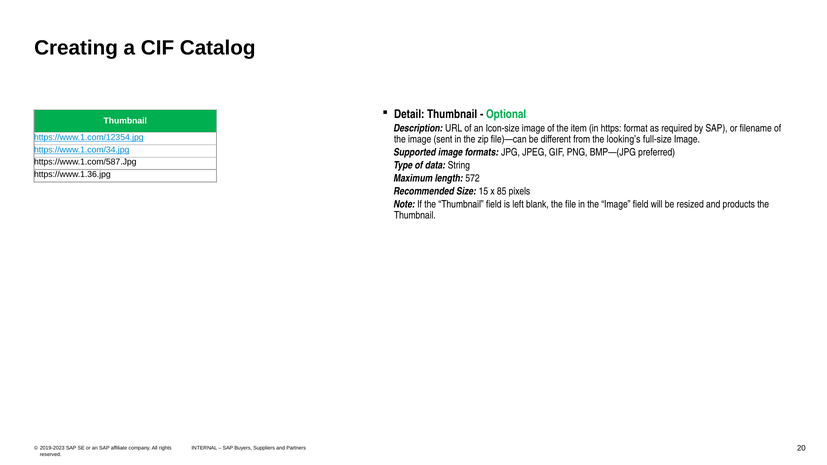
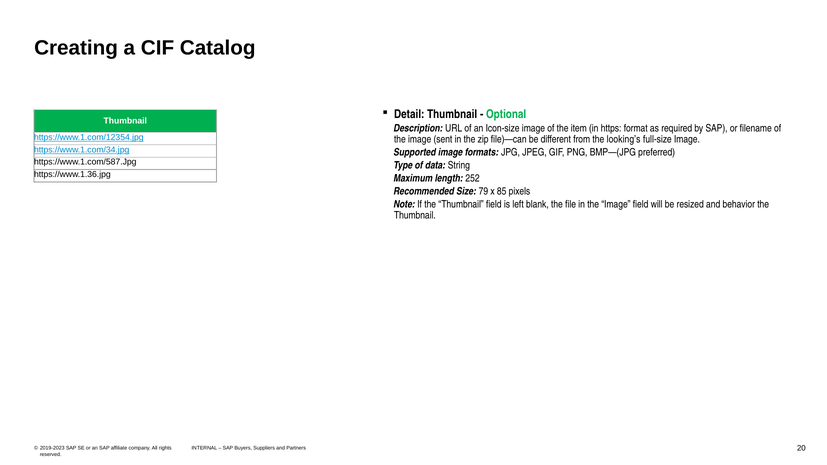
572: 572 -> 252 (473, 178)
15: 15 -> 79 (483, 191)
products: products -> behavior (739, 204)
